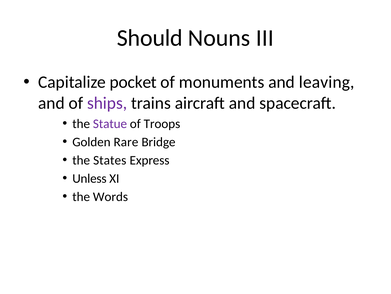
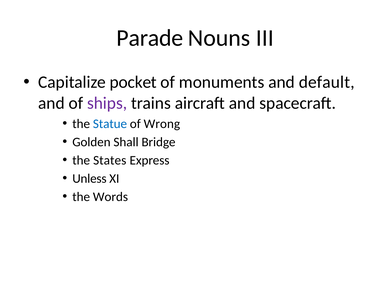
Should: Should -> Parade (150, 38)
leaving: leaving -> default (327, 82)
Statue colour: purple -> blue (110, 123)
Troops: Troops -> Wrong (162, 123)
Rare: Rare -> Shall (126, 142)
